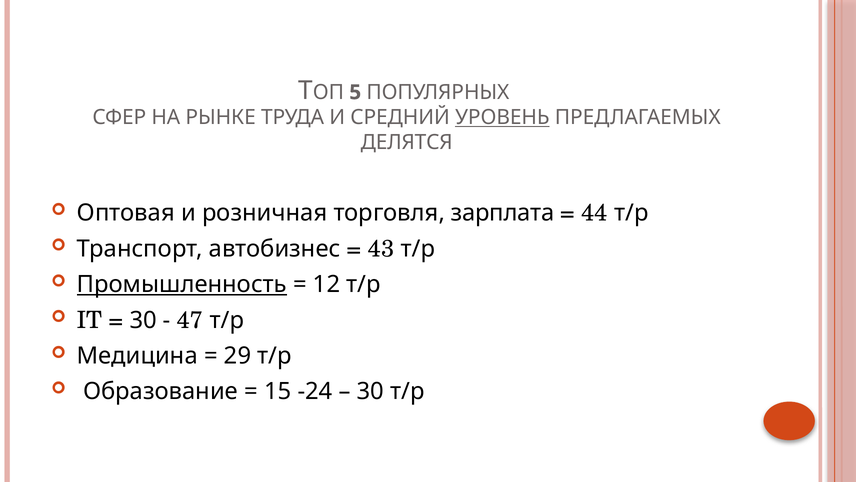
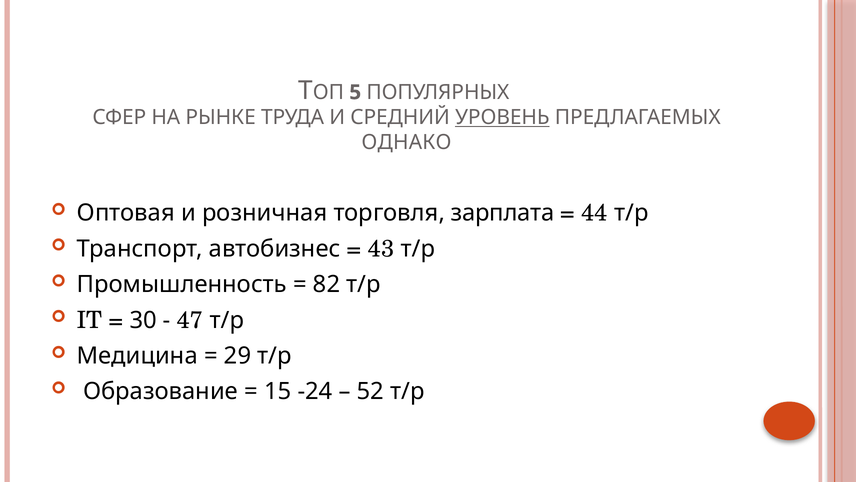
ДЕЛЯТСЯ: ДЕЛЯТСЯ -> ОДНАКО (406, 142)
Промышленность underline: present -> none (182, 284)
12: 12 -> 82 (327, 284)
30: 30 -> 52 (370, 391)
